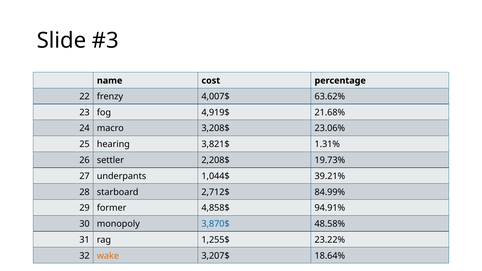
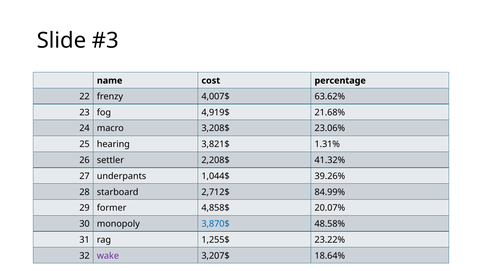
19.73%: 19.73% -> 41.32% (330, 160)
39.21%: 39.21% -> 39.26% (330, 176)
94.91%: 94.91% -> 20.07% (330, 208)
wake colour: orange -> purple (108, 256)
